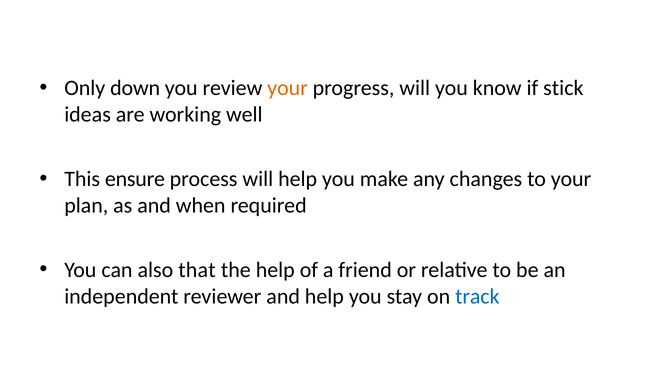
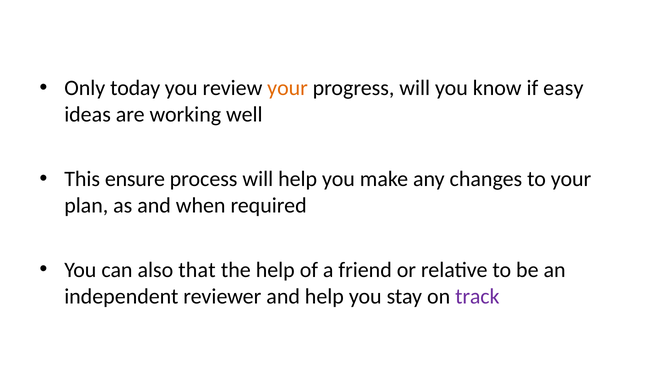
down: down -> today (135, 88)
stick: stick -> easy (563, 88)
track colour: blue -> purple (477, 296)
